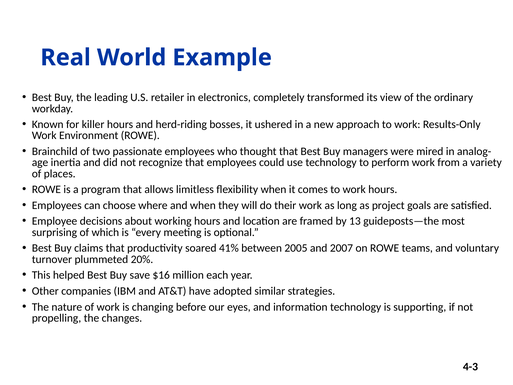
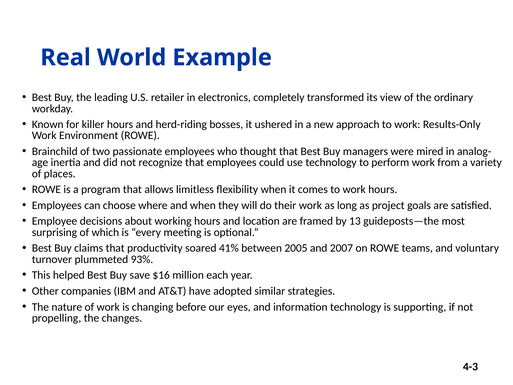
20%: 20% -> 93% (142, 259)
